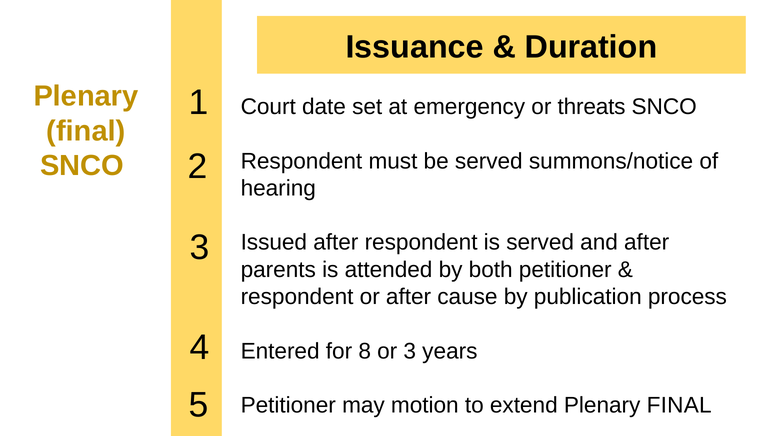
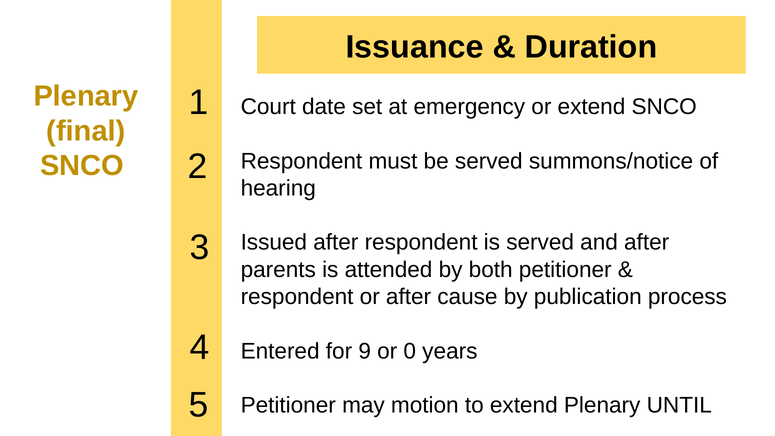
or threats: threats -> extend (591, 107)
8: 8 -> 9 (365, 351)
or 3: 3 -> 0 (410, 351)
extend Plenary FINAL: FINAL -> UNTIL (679, 405)
